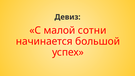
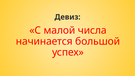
сотни: сотни -> числа (92, 30)
